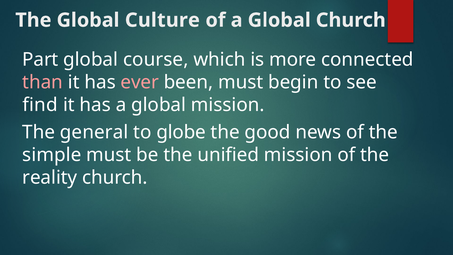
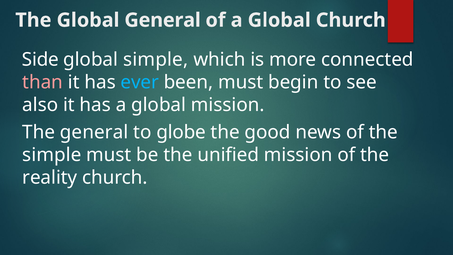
Global Culture: Culture -> General (163, 20)
Part: Part -> Side (40, 59)
global course: course -> simple (156, 59)
ever colour: pink -> light blue (140, 82)
find: find -> also (40, 105)
